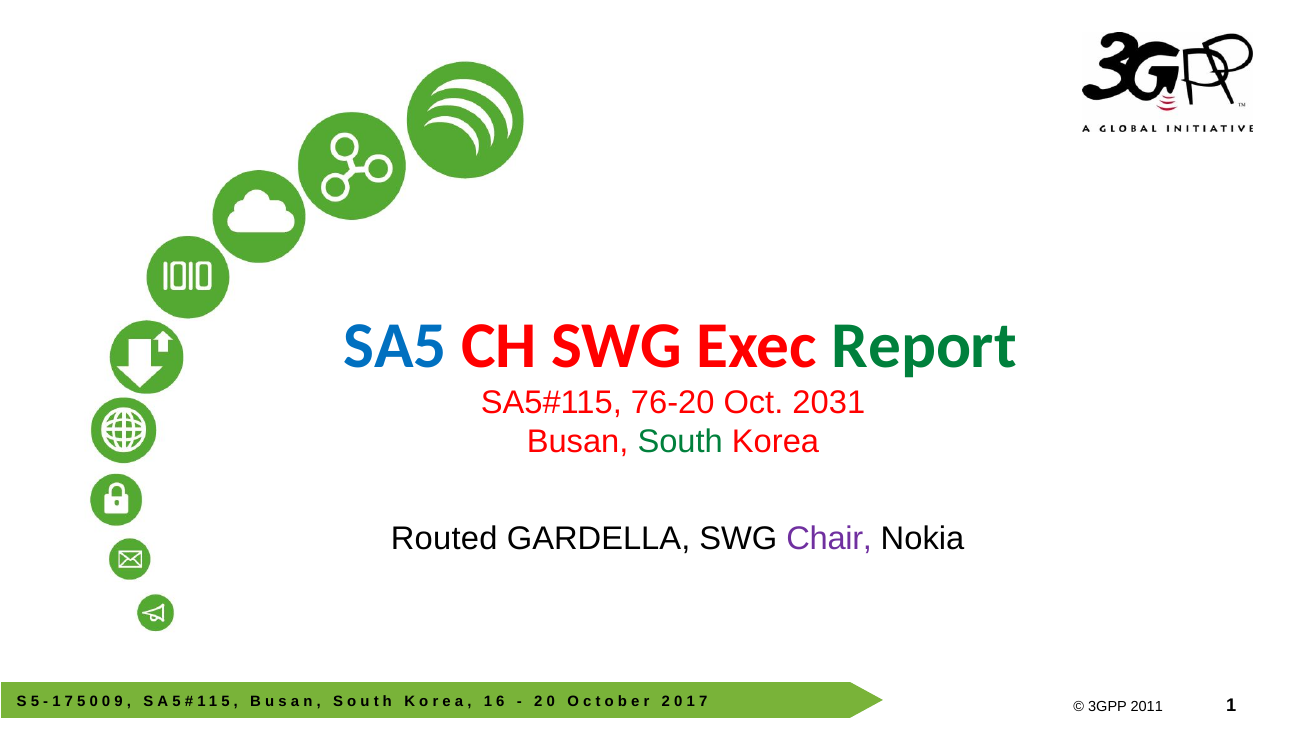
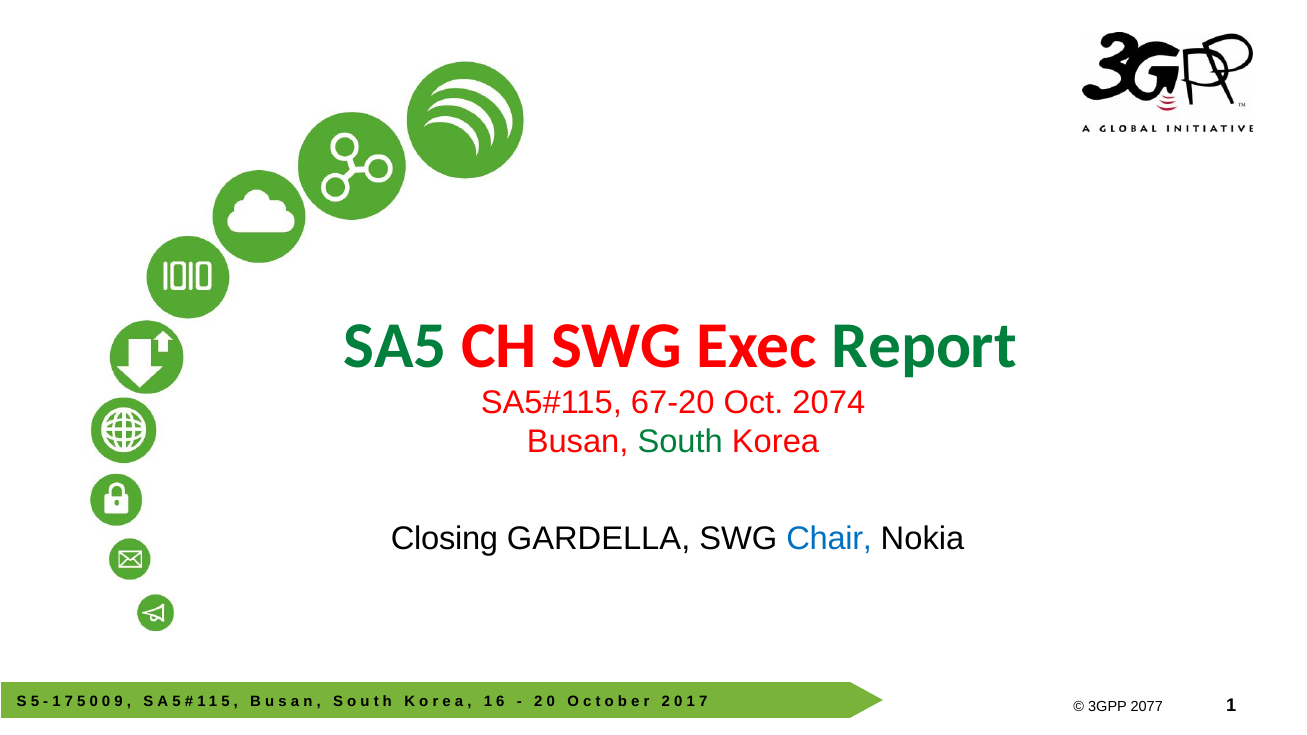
SA5 colour: blue -> green (395, 346)
76-20: 76-20 -> 67-20 (673, 403)
2031: 2031 -> 2074 (829, 403)
Routed: Routed -> Closing (445, 539)
Chair colour: purple -> blue (829, 539)
2011: 2011 -> 2077 (1147, 707)
